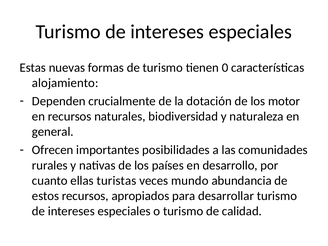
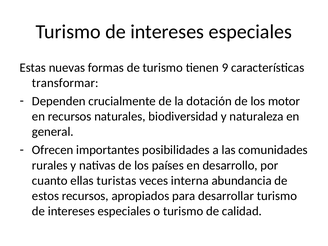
0: 0 -> 9 (225, 68)
alojamiento: alojamiento -> transformar (65, 83)
mundo: mundo -> interna (190, 181)
